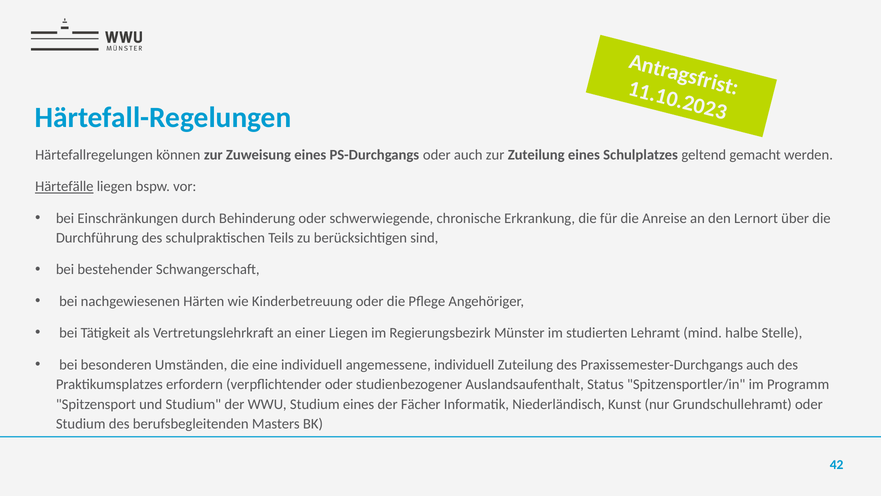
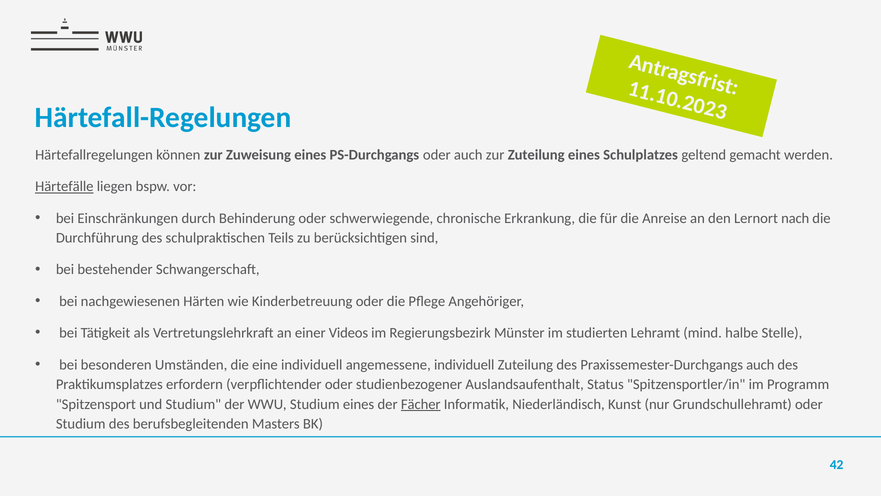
über: über -> nach (795, 218)
einer Liegen: Liegen -> Videos (348, 333)
Fächer underline: none -> present (421, 404)
